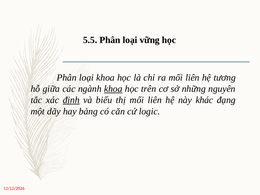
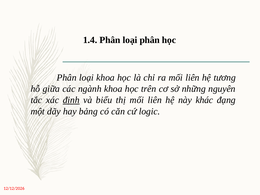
5.5: 5.5 -> 1.4 (90, 40)
loại vững: vững -> phân (150, 40)
khoa underline: present -> none (113, 89)
